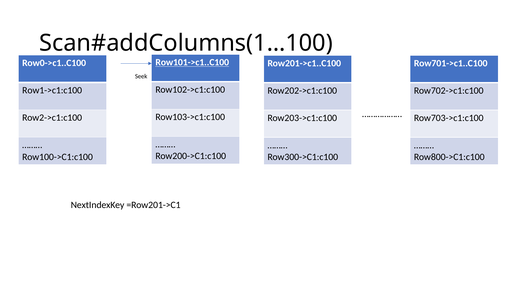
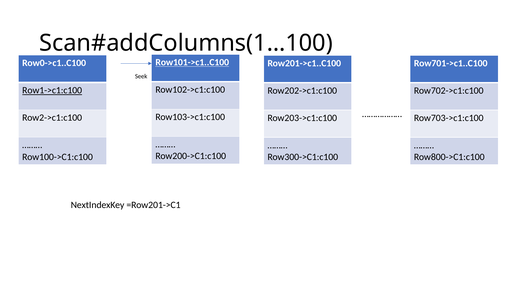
Row1->c1:c100 underline: none -> present (52, 90)
